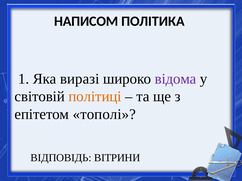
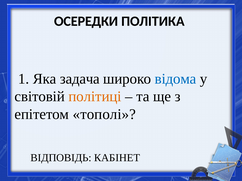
НАПИСОМ: НАПИСОМ -> ОСЕРЕДКИ (86, 21)
виразі: виразі -> задача (80, 79)
відома colour: purple -> blue (176, 79)
ВІТРИНИ: ВІТРИНИ -> КАБІНЕТ (117, 158)
